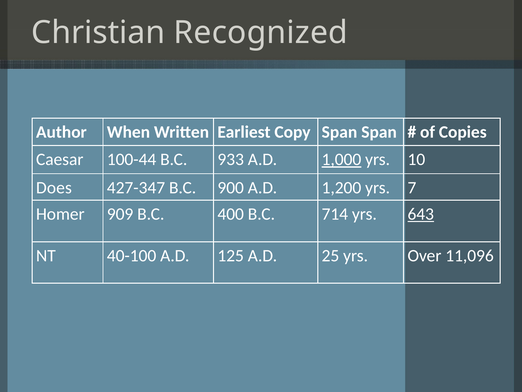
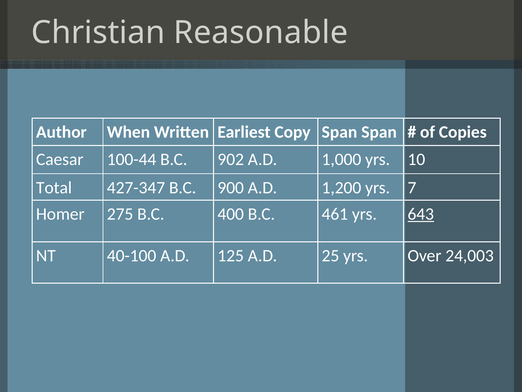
Recognized: Recognized -> Reasonable (261, 33)
933: 933 -> 902 (231, 159)
1,000 underline: present -> none (341, 159)
Does: Does -> Total (54, 187)
909: 909 -> 275 (120, 214)
714: 714 -> 461 (335, 214)
11,096: 11,096 -> 24,003 (470, 255)
